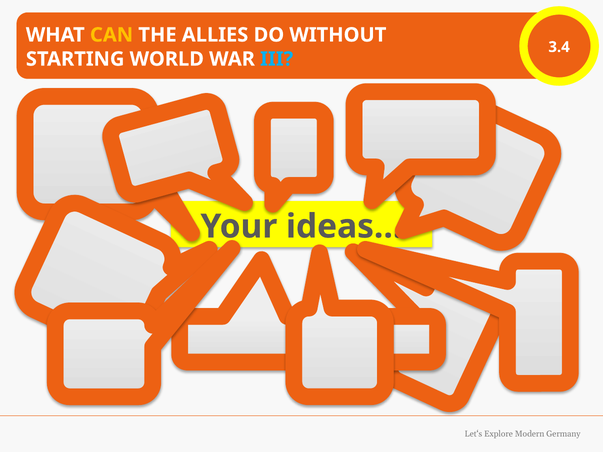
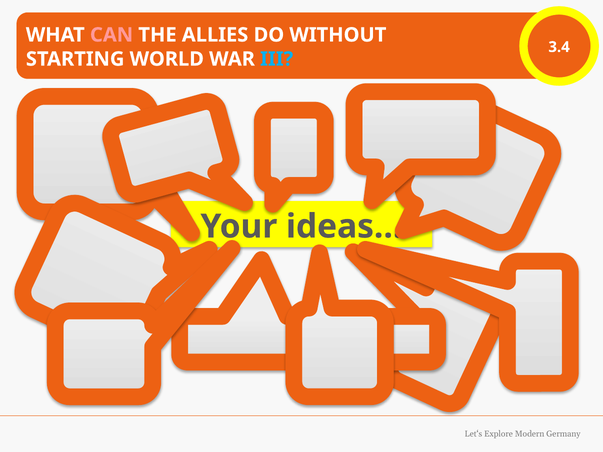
CAN colour: yellow -> pink (112, 35)
